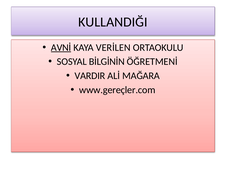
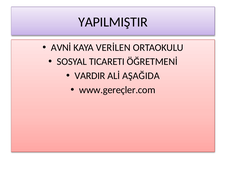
KULLANDIĞI: KULLANDIĞI -> YAPILMIŞTIR (113, 22)
AVNİ underline: present -> none (61, 47)
BİLGİNİN: BİLGİNİN -> TICARETI (107, 61)
MAĞARA: MAĞARA -> AŞAĞIDA (141, 76)
